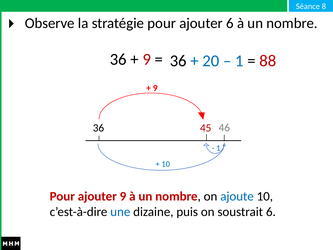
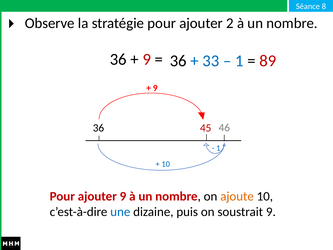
ajouter 6: 6 -> 2 (230, 23)
20: 20 -> 33 (211, 61)
88: 88 -> 89 (268, 61)
ajoute colour: blue -> orange (237, 196)
soustrait 6: 6 -> 9 (271, 212)
